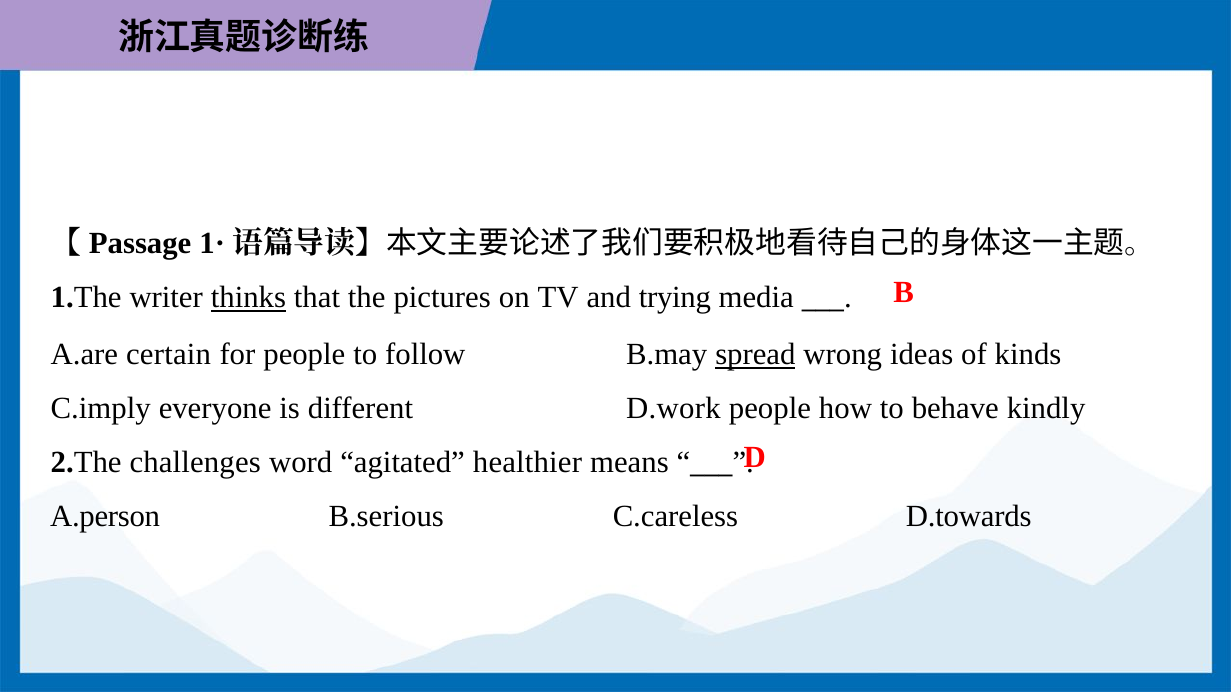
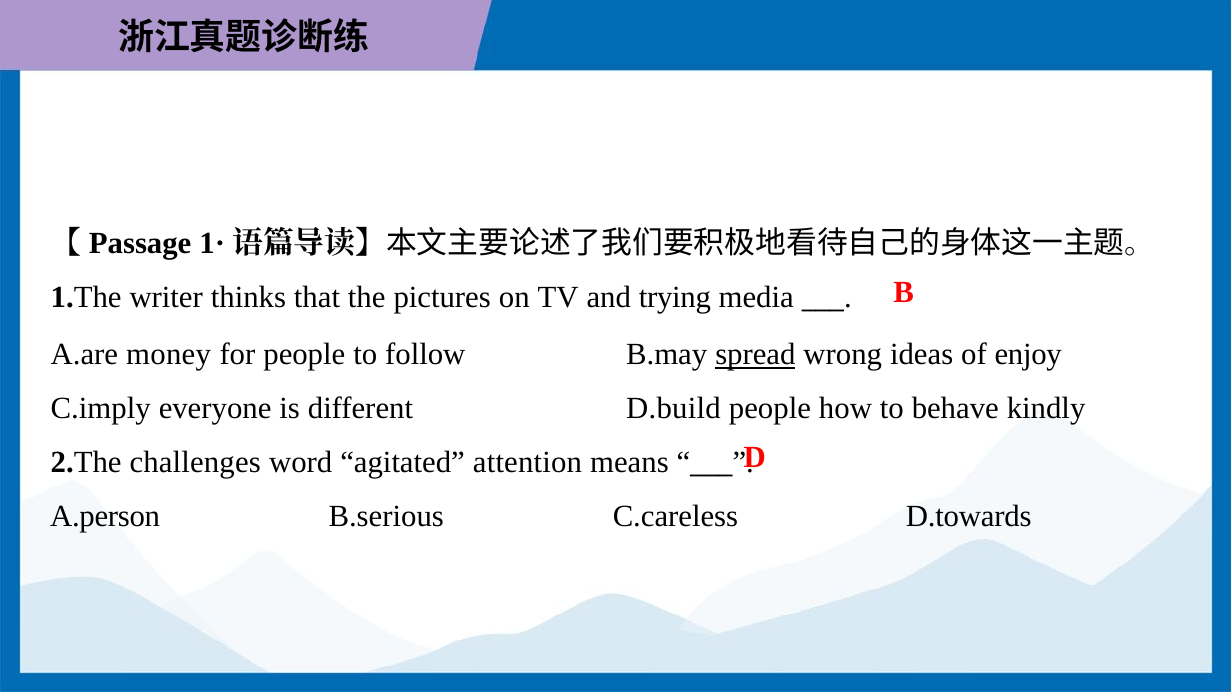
thinks underline: present -> none (248, 298)
certain: certain -> money (169, 355)
kinds: kinds -> enjoy (1028, 355)
D.work: D.work -> D.build (673, 409)
healthier: healthier -> attention (527, 463)
